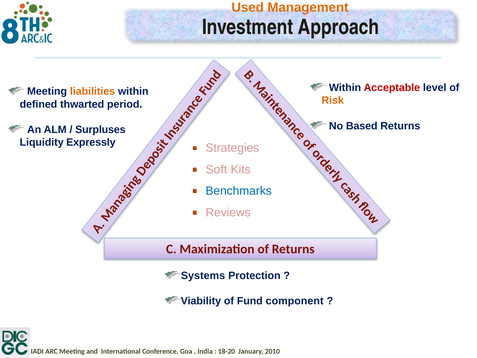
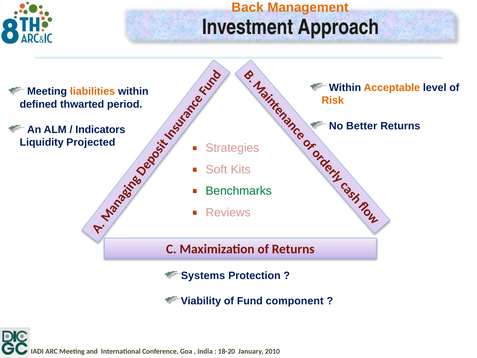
Used: Used -> Back (248, 8)
Acceptable colour: red -> orange (392, 88)
Based: Based -> Better (362, 126)
Surpluses: Surpluses -> Indicators (100, 130)
Expressly: Expressly -> Projected (91, 142)
Benchmarks colour: blue -> green (239, 191)
